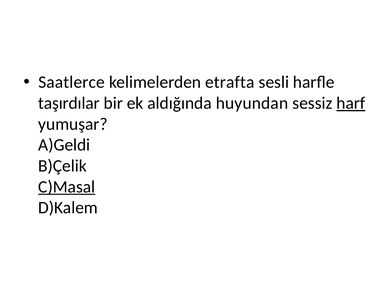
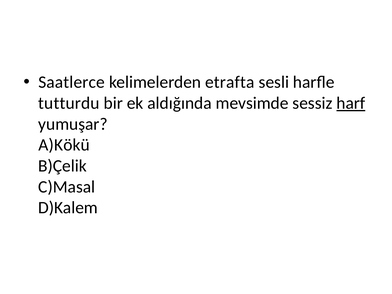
taşırdılar: taşırdılar -> tutturdu (69, 103)
huyundan: huyundan -> mevsimde (252, 103)
A)Geldi: A)Geldi -> A)Kökü (64, 145)
C)Masal underline: present -> none (67, 187)
